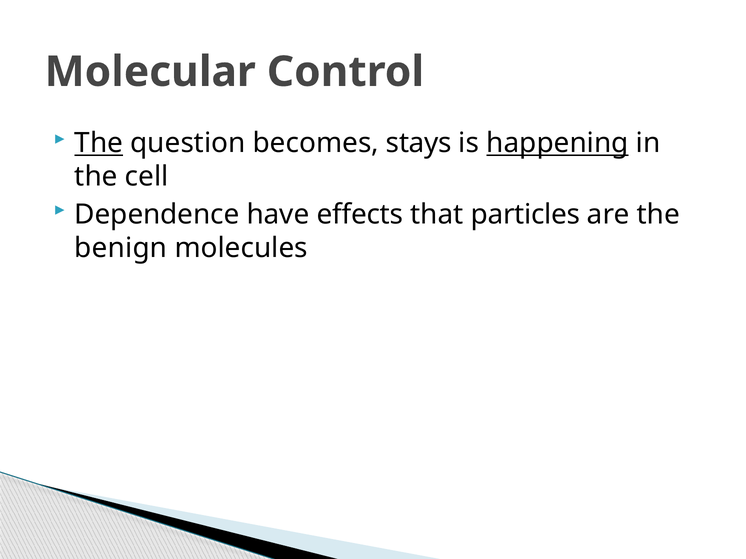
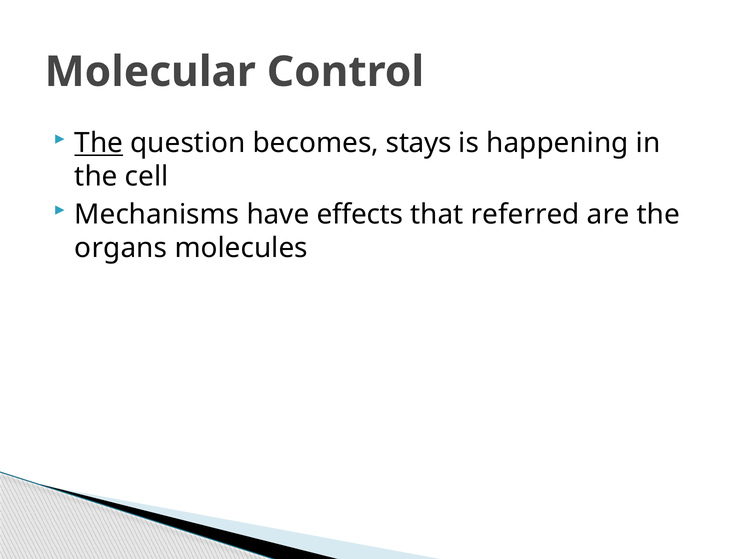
happening underline: present -> none (558, 143)
Dependence: Dependence -> Mechanisms (157, 215)
particles: particles -> referred (525, 215)
benign: benign -> organs (121, 248)
